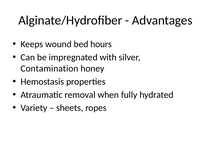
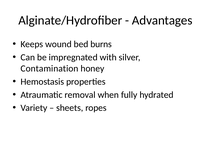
hours: hours -> burns (101, 44)
